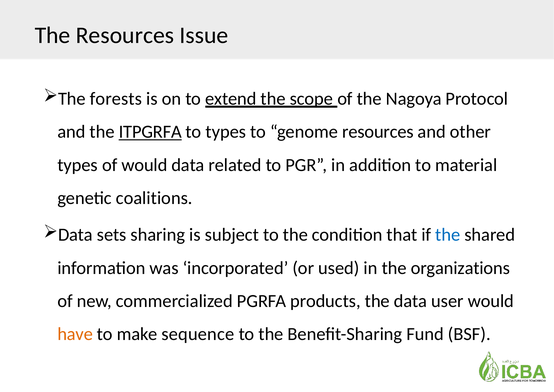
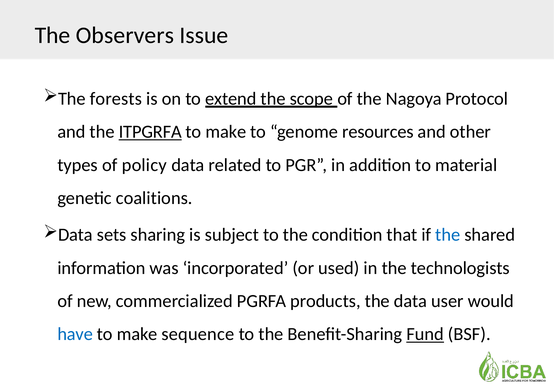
The Resources: Resources -> Observers (125, 35)
types: types -> make (226, 132)
of would: would -> policy (144, 165)
organizations: organizations -> technologists (460, 268)
have colour: orange -> blue (75, 334)
Fund underline: none -> present (425, 334)
